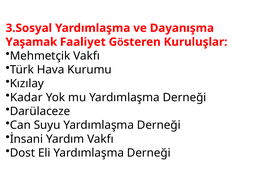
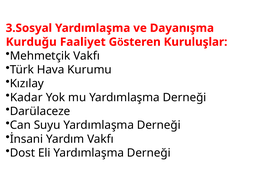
Yaşamak: Yaşamak -> Kurduğu (31, 42)
